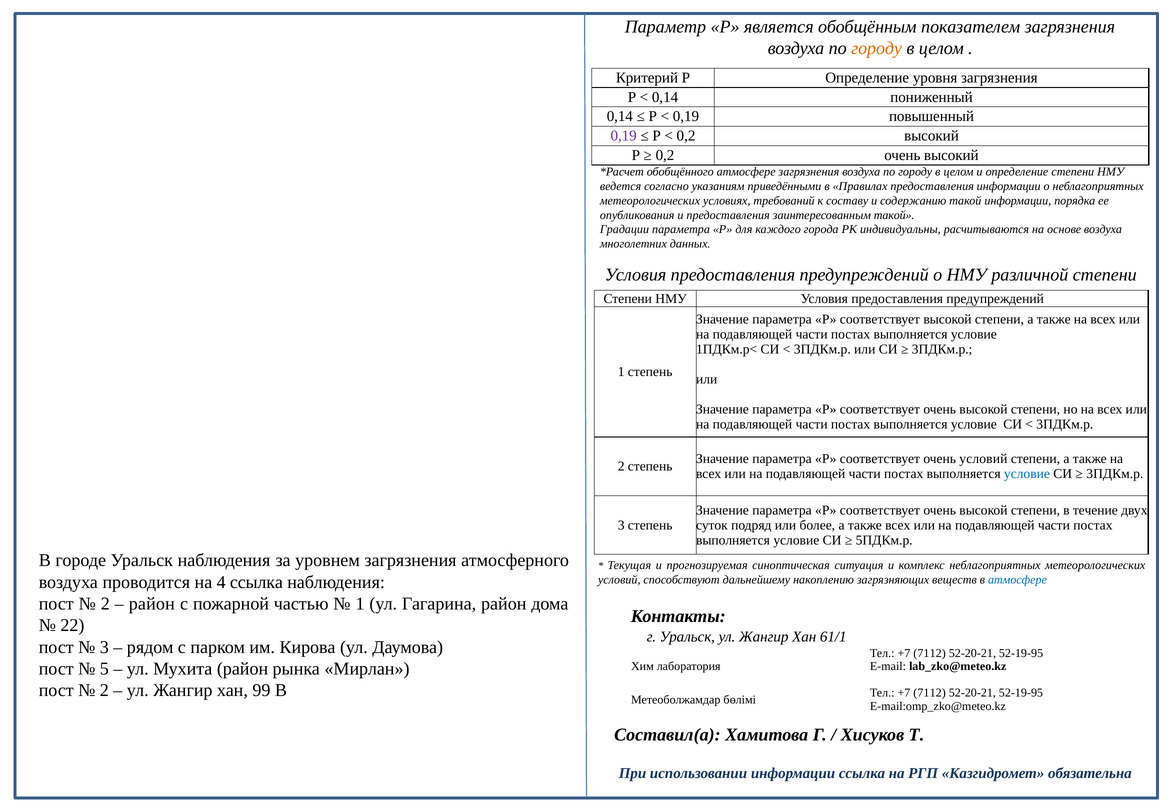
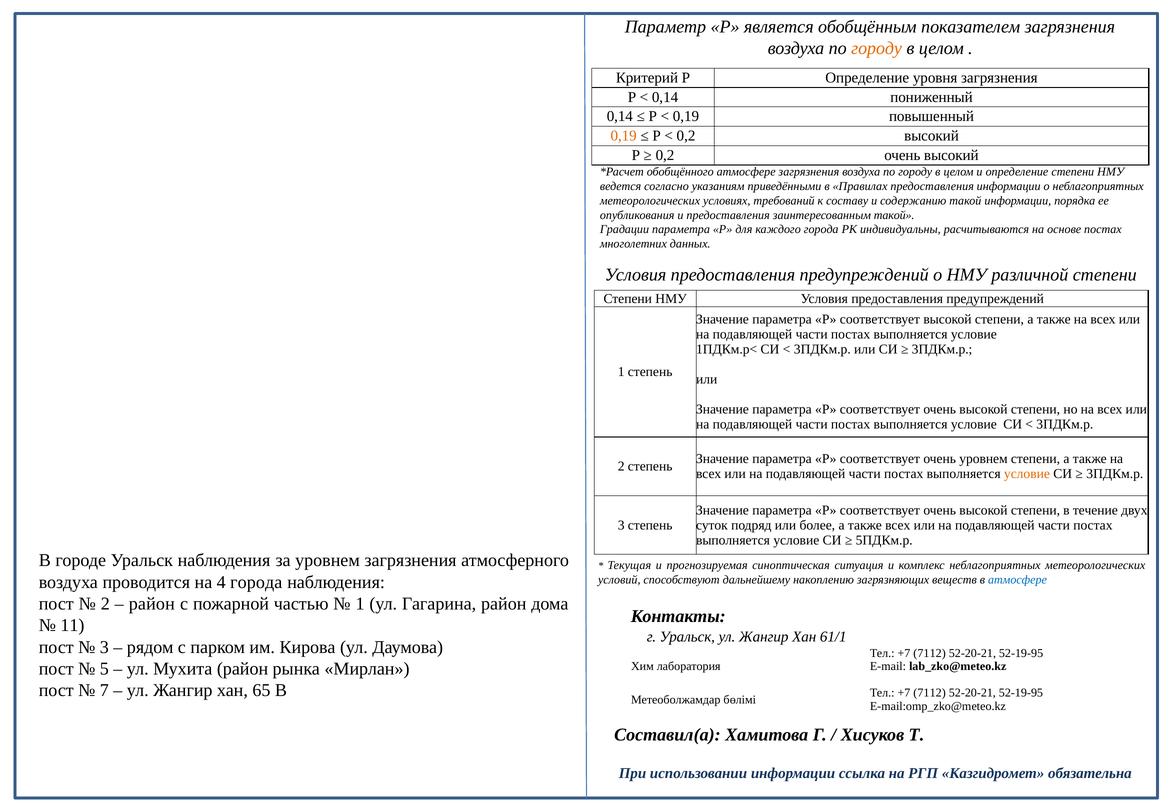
0,19 colour: purple -> orange (624, 136)
основе воздуха: воздуха -> постах (1103, 230)
очень условий: условий -> уровнем (983, 459)
условие colour: blue -> orange (1027, 474)
4 ссылка: ссылка -> города (256, 582)
22: 22 -> 11 (72, 626)
2: 2 -> 7 (104, 691)
99: 99 -> 65 (261, 691)
